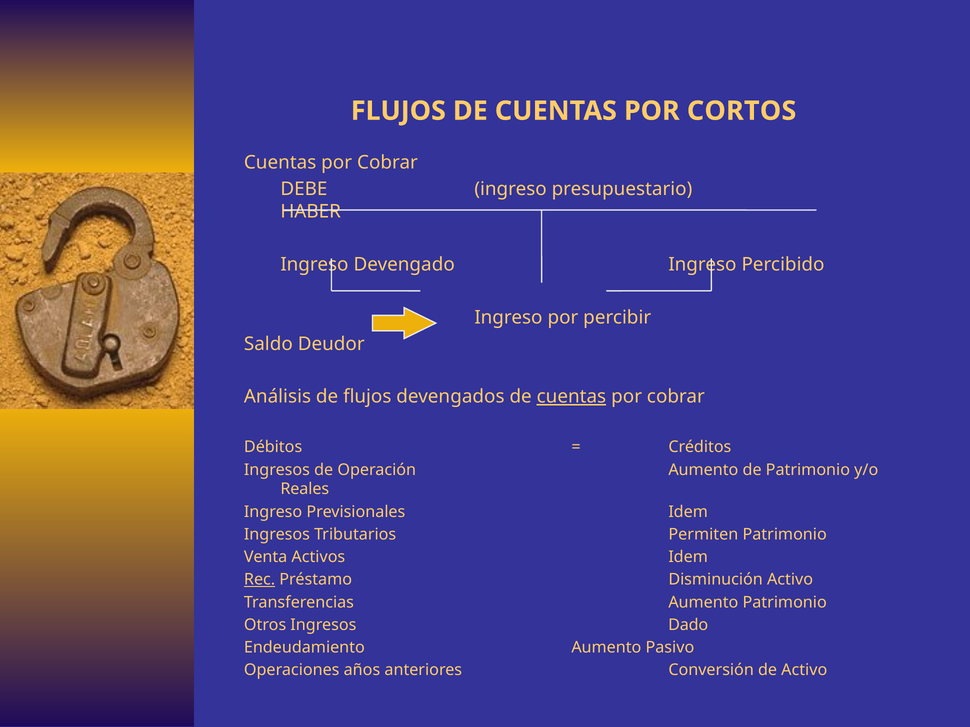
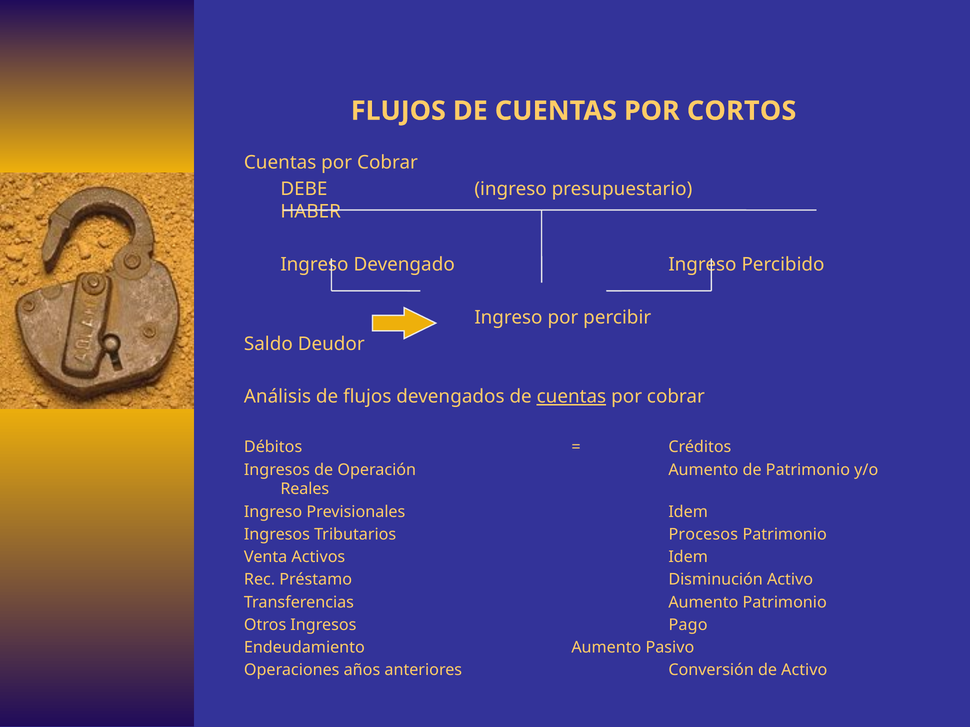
Permiten: Permiten -> Procesos (703, 535)
Rec underline: present -> none (260, 580)
Dado: Dado -> Pago (688, 625)
